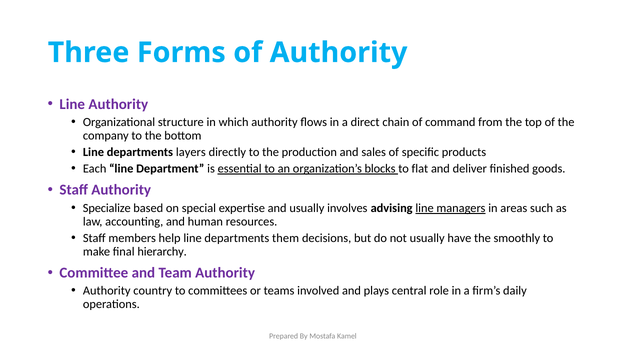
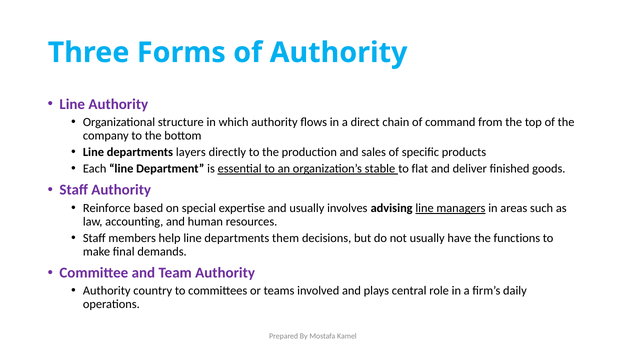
blocks: blocks -> stable (380, 169)
Specialize: Specialize -> Reinforce (107, 208)
smoothly: smoothly -> functions (517, 238)
hierarchy: hierarchy -> demands (162, 252)
